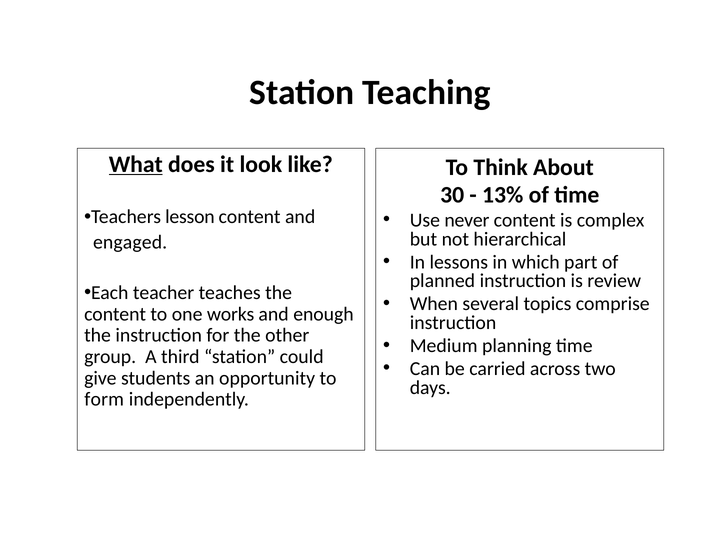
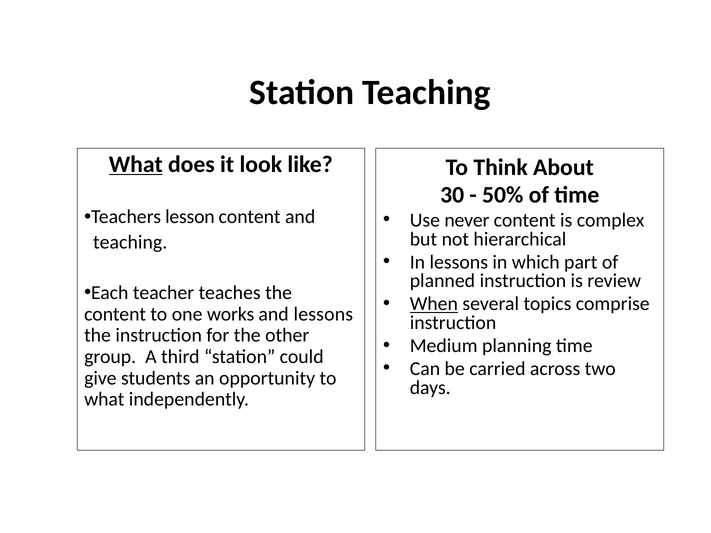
13%: 13% -> 50% (503, 195)
engaged: engaged -> teaching (130, 242)
When underline: none -> present (434, 304)
and enough: enough -> lessons (323, 314)
form: form -> what (104, 400)
